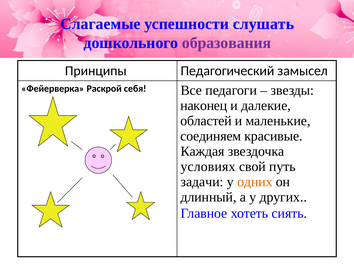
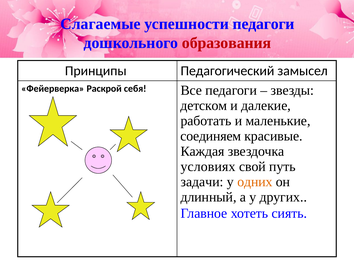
успешности слушать: слушать -> педагоги (264, 24)
образования colour: purple -> red (227, 43)
наконец: наконец -> детском (204, 105)
областей: областей -> работать (206, 121)
